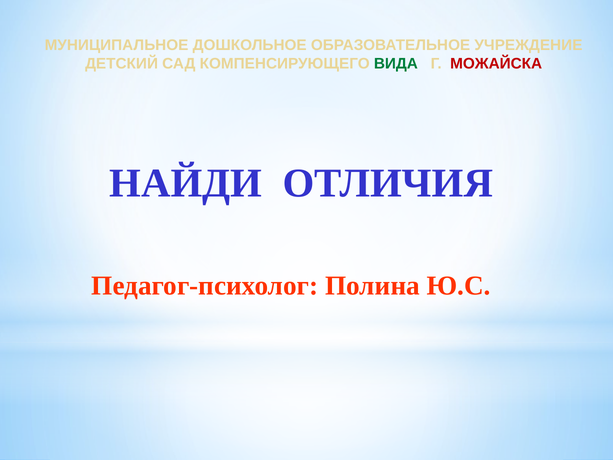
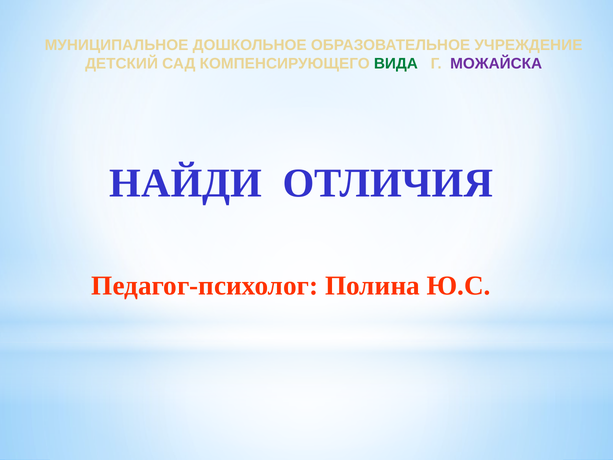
МОЖАЙСКА colour: red -> purple (496, 64)
